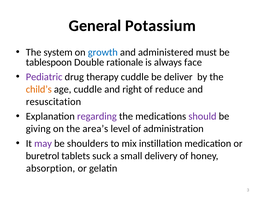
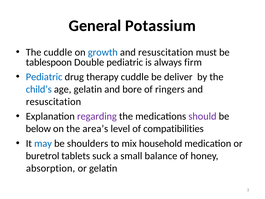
The system: system -> cuddle (58, 52)
administered: administered -> resuscitation (166, 52)
Double rationale: rationale -> pediatric (125, 62)
face: face -> firm (193, 62)
Pediatric colour: purple -> blue (44, 77)
child’s colour: orange -> blue (39, 89)
age cuddle: cuddle -> gelatin (88, 89)
right: right -> bore (132, 89)
reduce: reduce -> ringers (170, 89)
giving: giving -> below (38, 129)
administration: administration -> compatibilities (173, 129)
may colour: purple -> blue (43, 143)
instillation: instillation -> household (161, 143)
delivery: delivery -> balance (161, 156)
